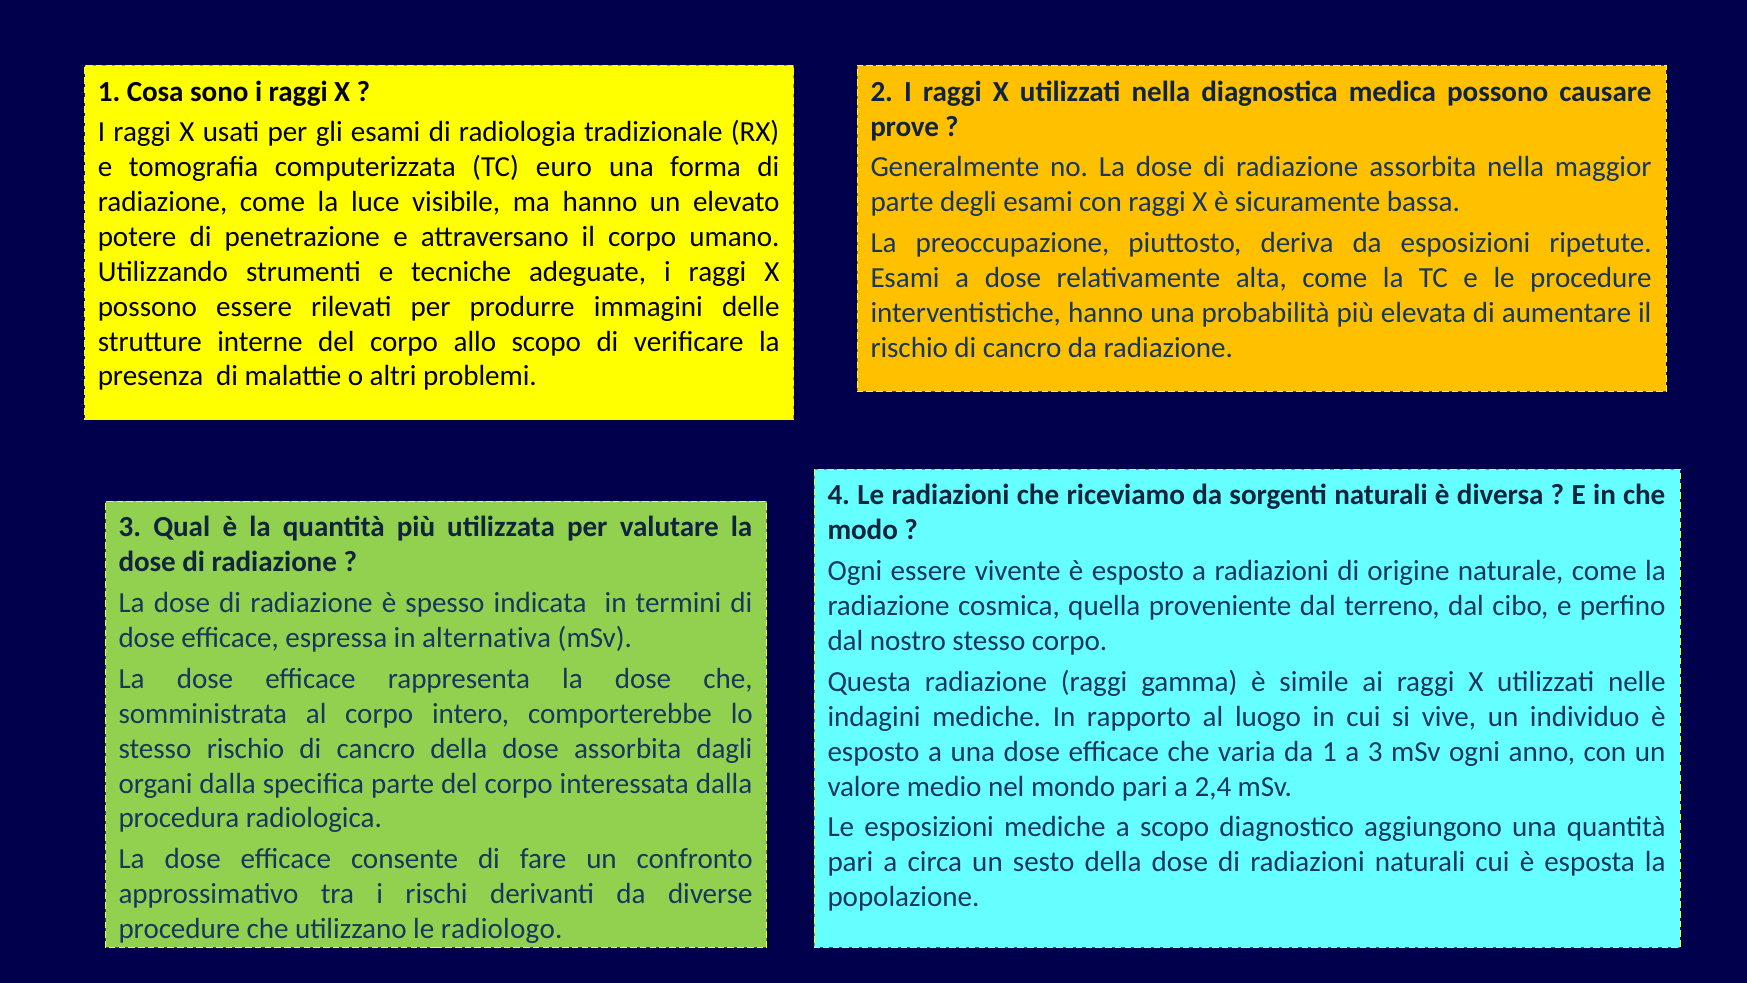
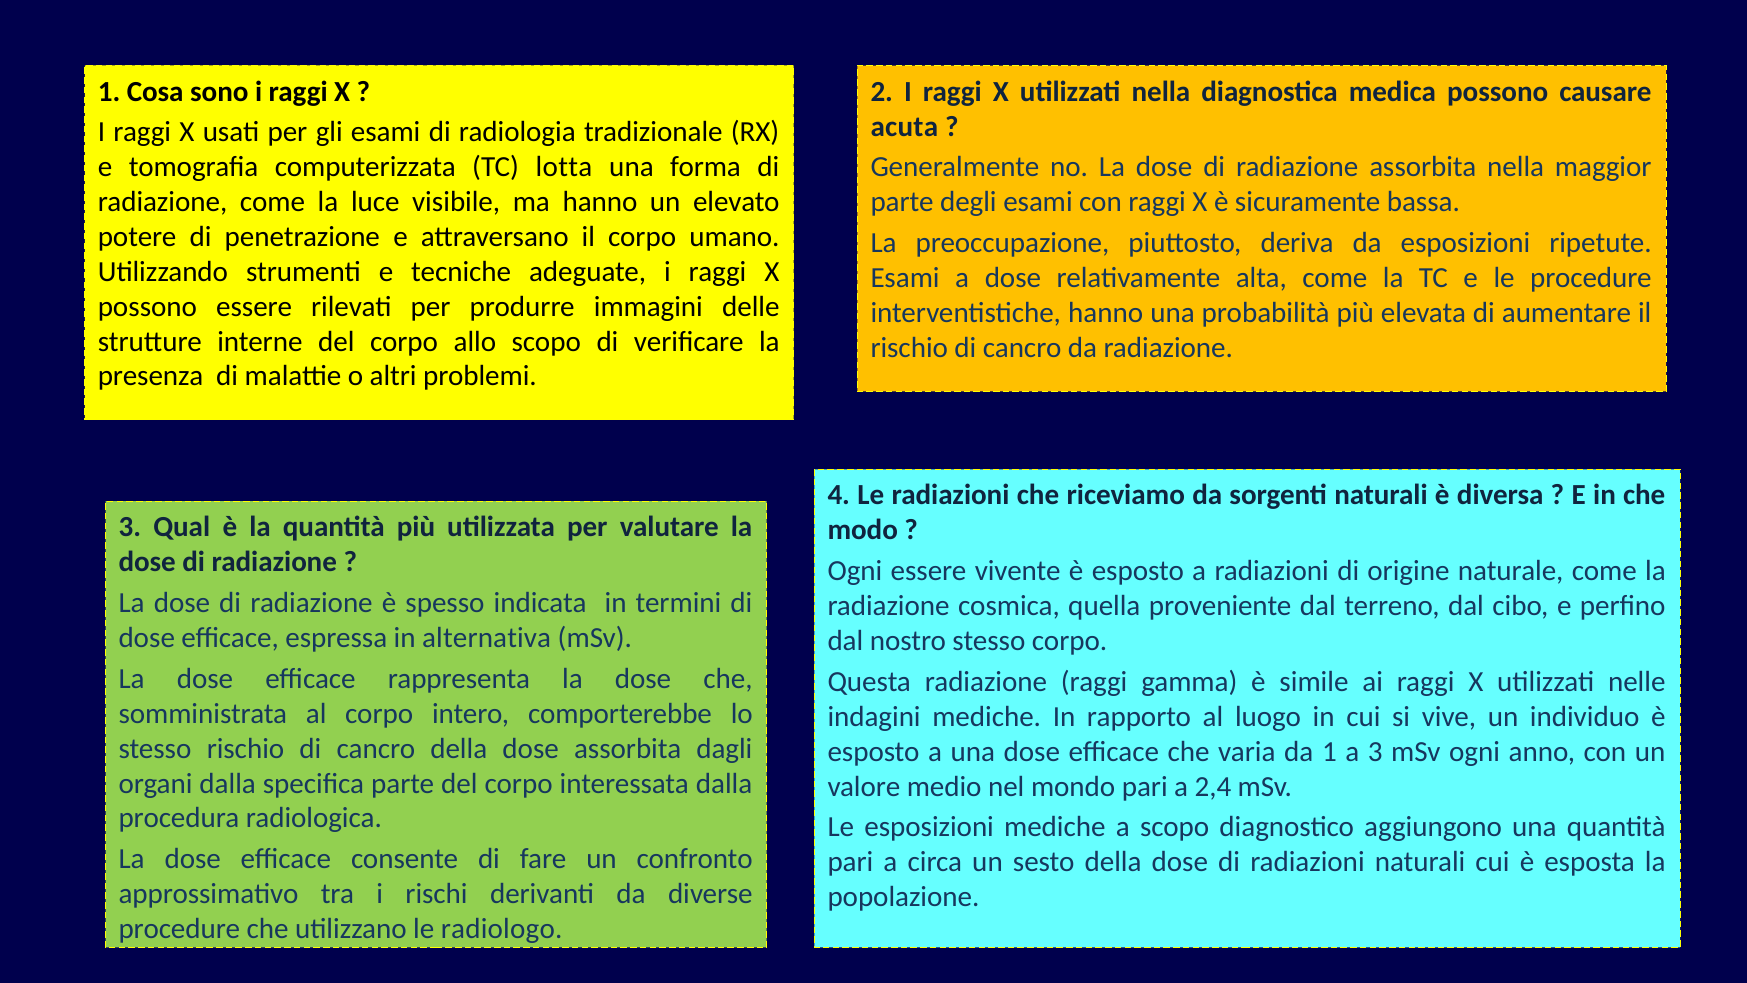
prove: prove -> acuta (904, 126)
euro: euro -> lotta (564, 167)
